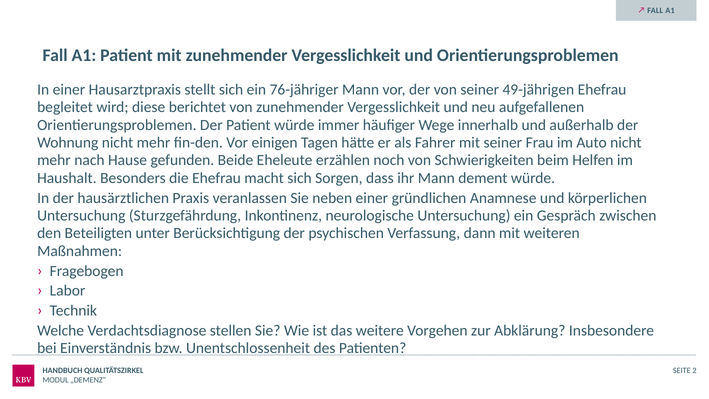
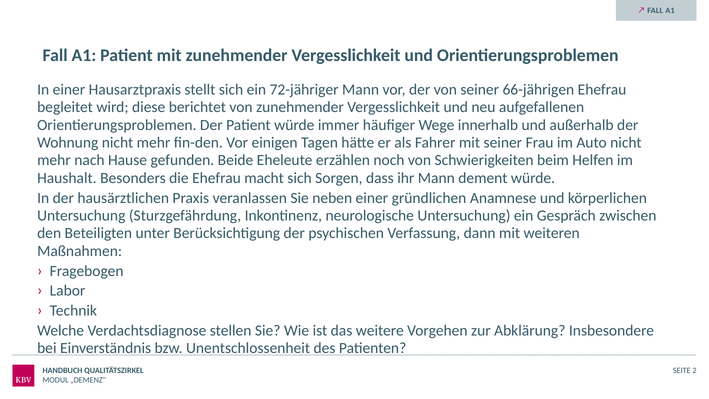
76-jähriger: 76-jähriger -> 72-jähriger (304, 89)
49-jährigen: 49-jährigen -> 66-jährigen (538, 89)
